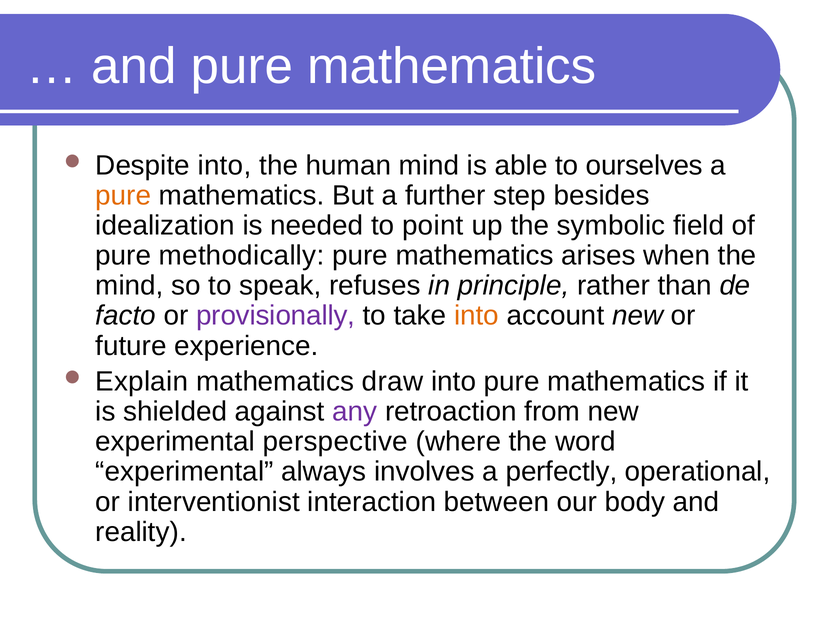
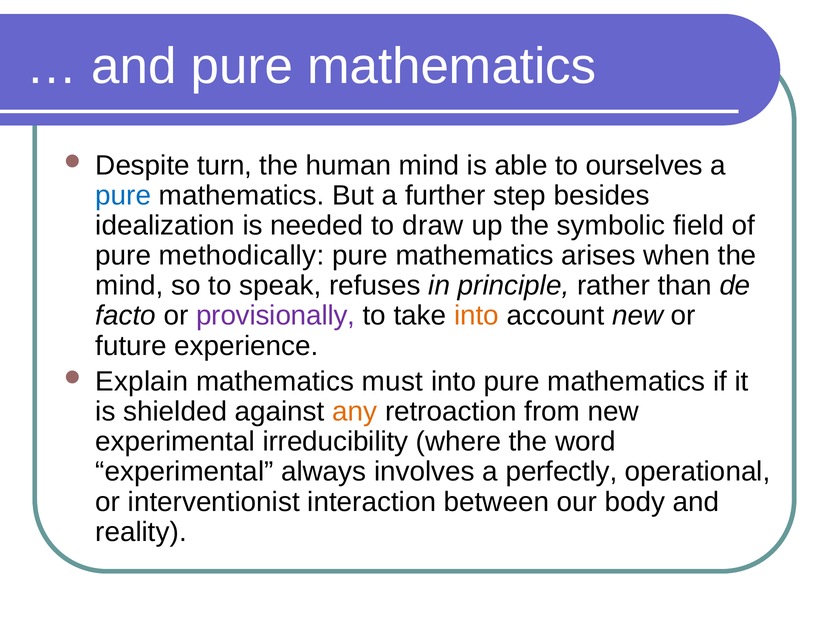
Despite into: into -> turn (225, 165)
pure colour: orange -> blue (123, 195)
point: point -> draw (433, 226)
draw: draw -> must (393, 382)
any colour: purple -> orange (355, 412)
perspective: perspective -> irreducibility (335, 442)
